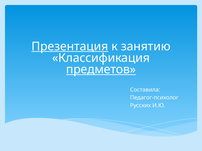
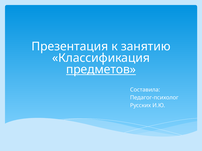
Презентация underline: present -> none (70, 47)
